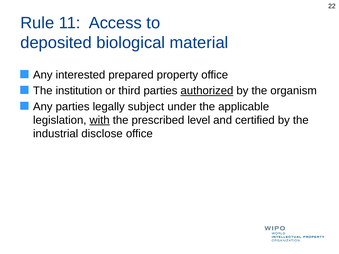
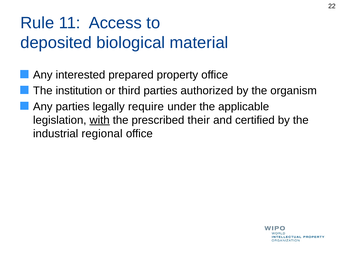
authorized underline: present -> none (207, 91)
subject: subject -> require (146, 107)
level: level -> their (199, 120)
disclose: disclose -> regional (102, 134)
